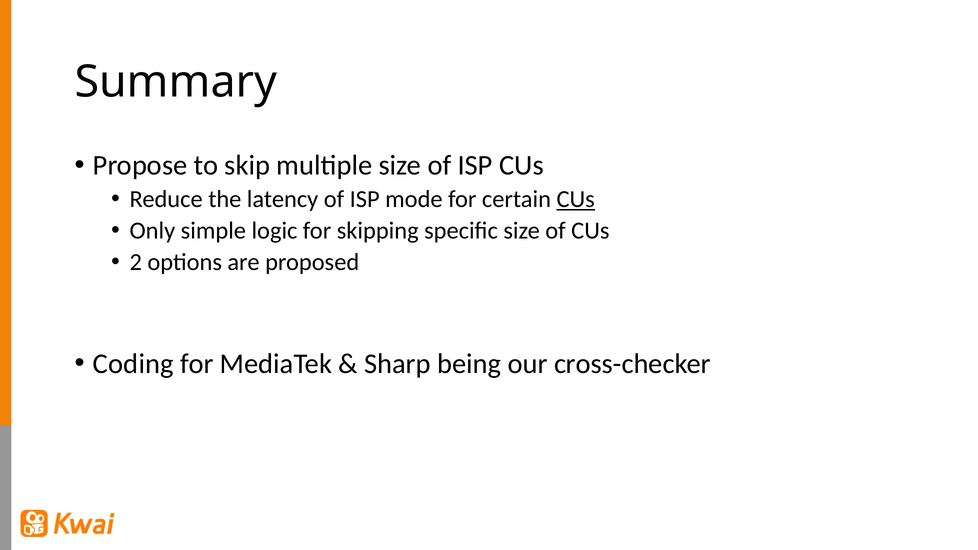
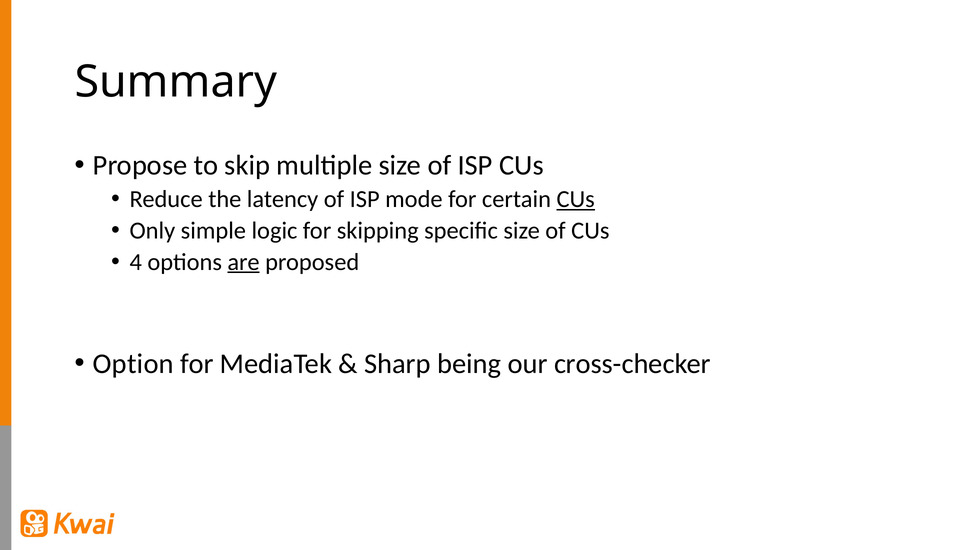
2: 2 -> 4 (136, 262)
are underline: none -> present (244, 262)
Coding: Coding -> Option (133, 364)
